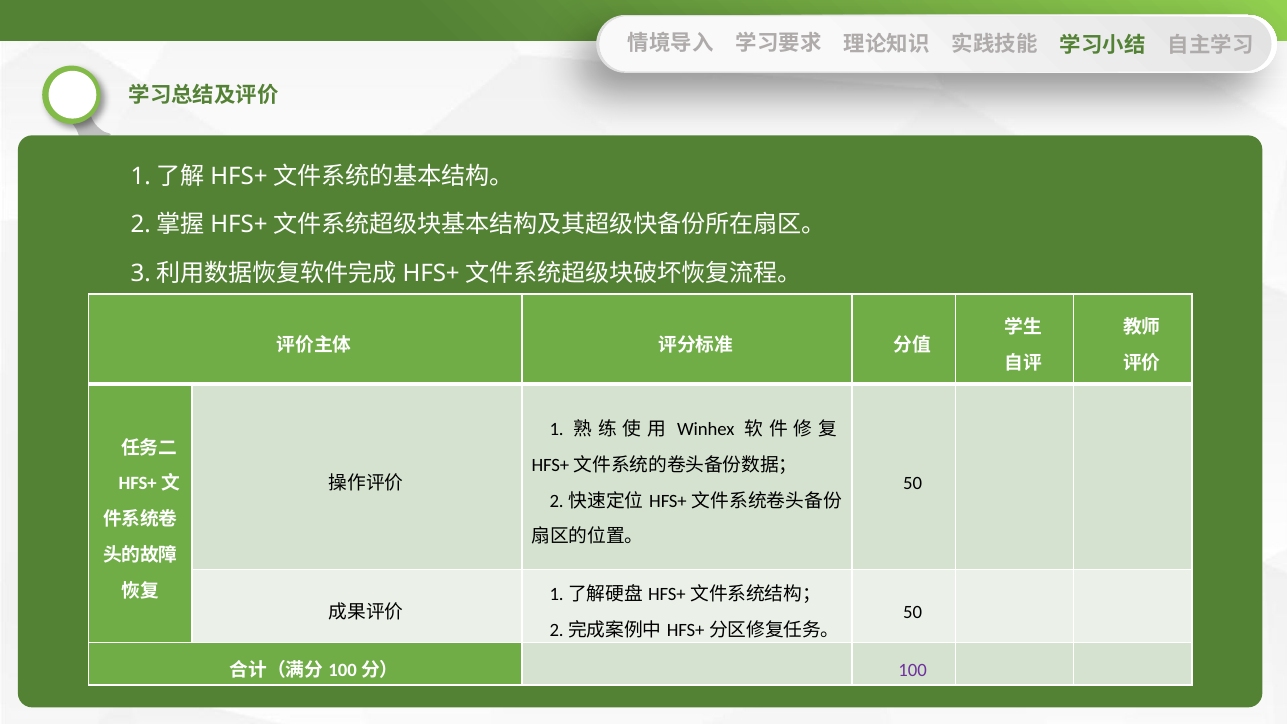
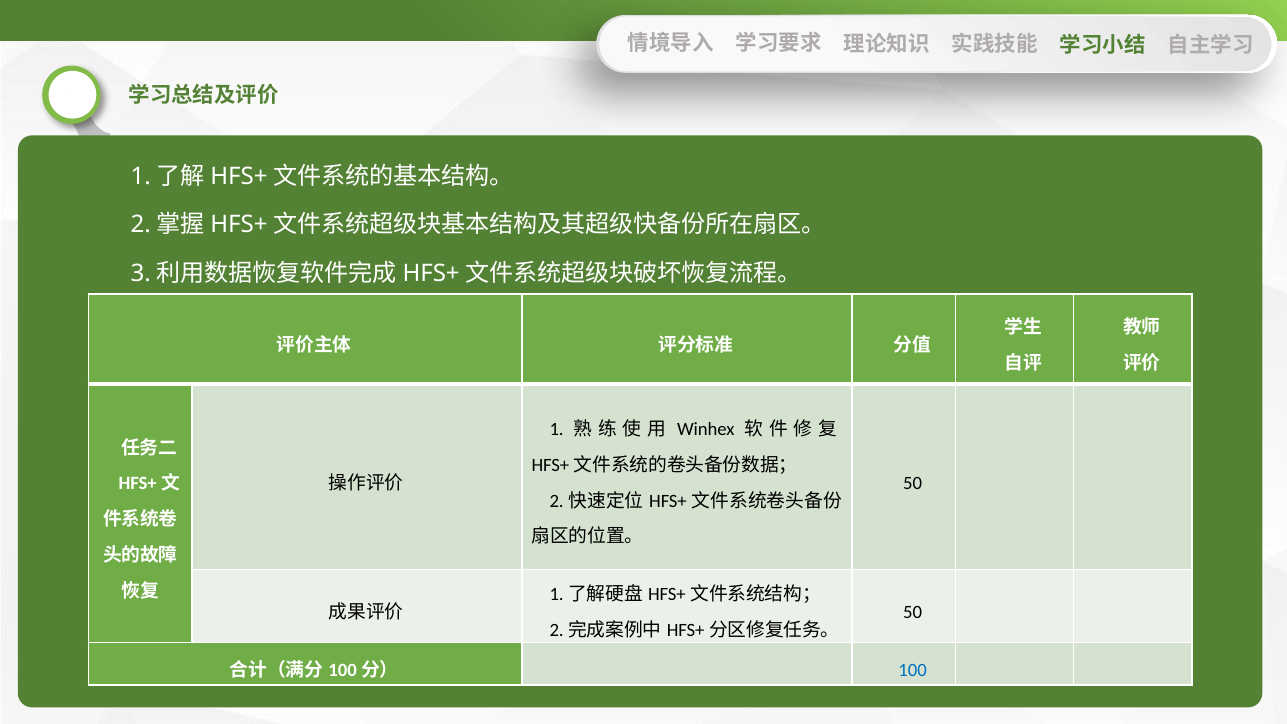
100 colour: purple -> blue (913, 671)
